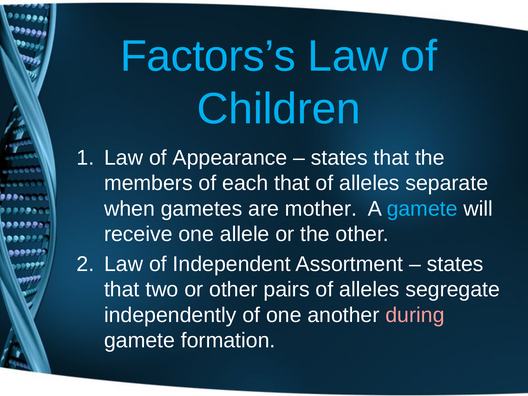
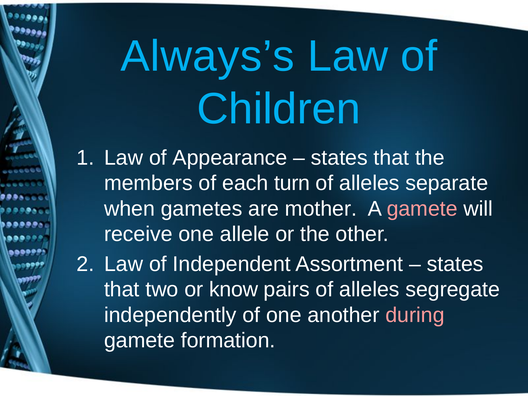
Factors’s: Factors’s -> Always’s (208, 56)
each that: that -> turn (292, 183)
gamete colour: light blue -> pink (422, 209)
or other: other -> know (234, 290)
